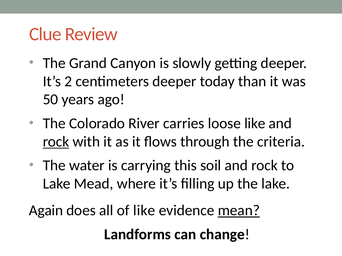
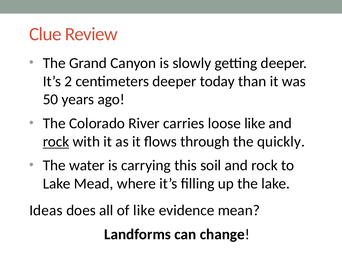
criteria: criteria -> quickly (281, 142)
Again: Again -> Ideas (46, 211)
mean underline: present -> none (239, 211)
